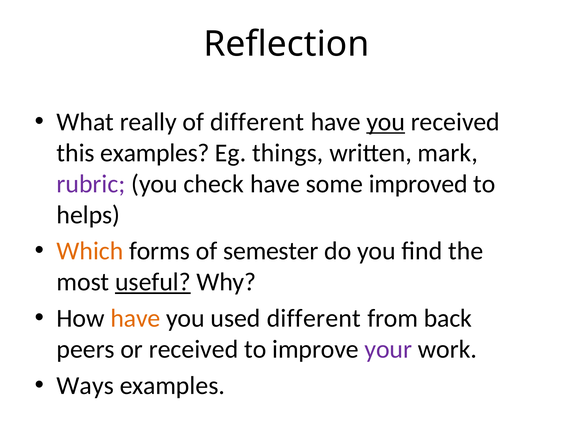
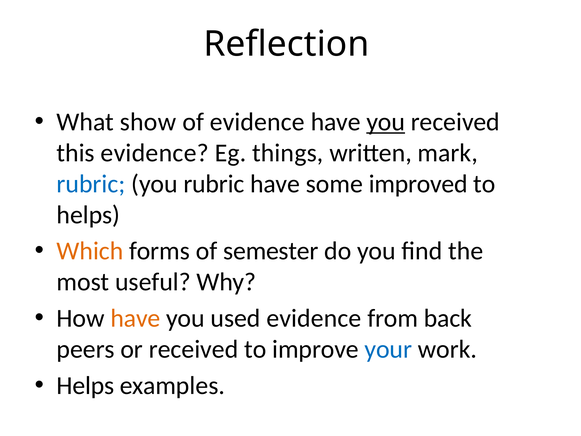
really: really -> show (148, 122)
of different: different -> evidence (257, 122)
this examples: examples -> evidence (155, 153)
rubric colour: purple -> blue (91, 184)
you check: check -> rubric (214, 184)
useful underline: present -> none (153, 282)
used different: different -> evidence (314, 318)
your colour: purple -> blue (388, 349)
Ways: Ways -> Helps (85, 385)
